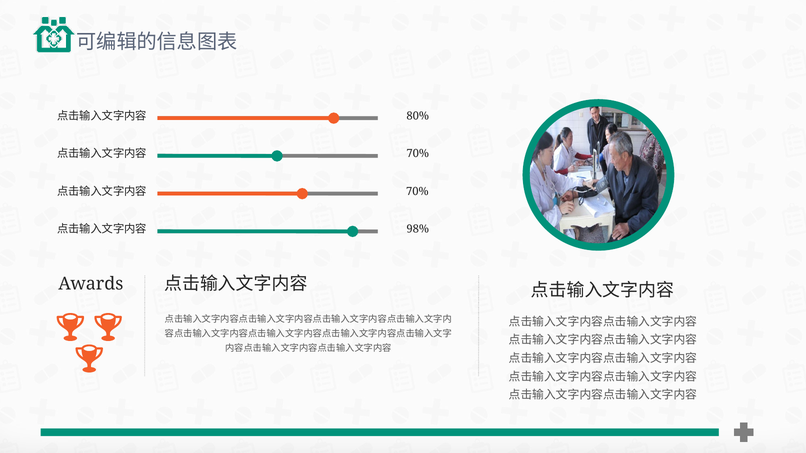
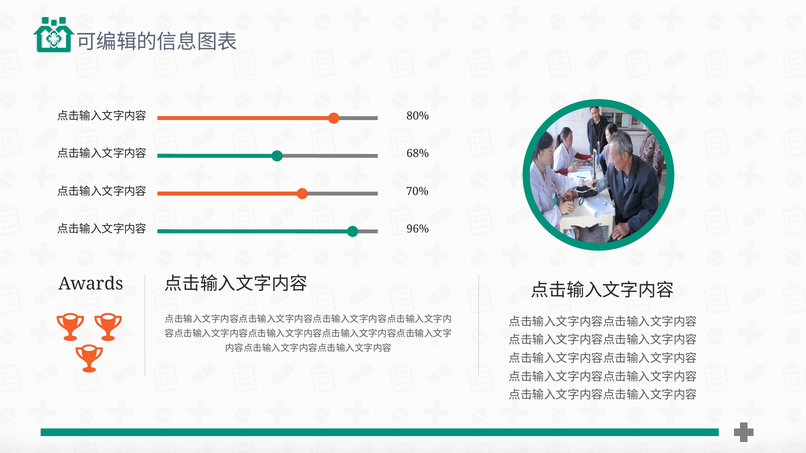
70%: 70% -> 68% (418, 154)
98%: 98% -> 96% (418, 229)
